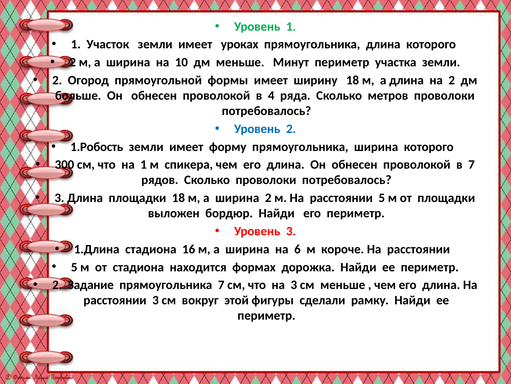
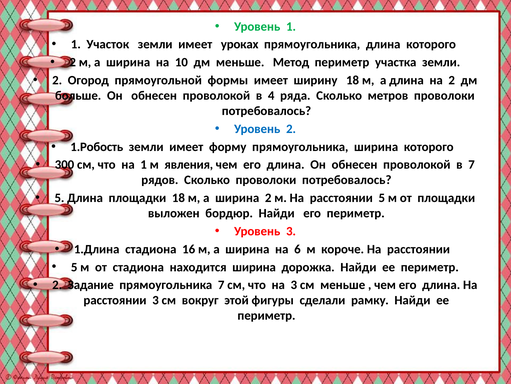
Минут: Минут -> Метод (291, 62)
спикера: спикера -> явления (189, 164)
3: 3 -> 5 (59, 198)
находится формах: формах -> ширина (254, 267)
